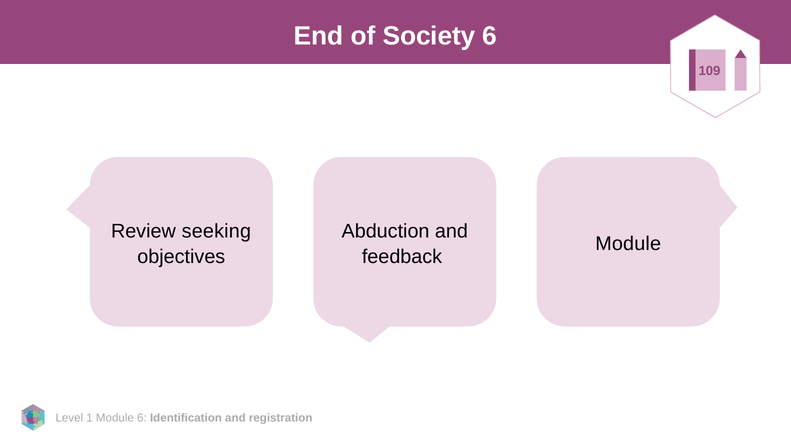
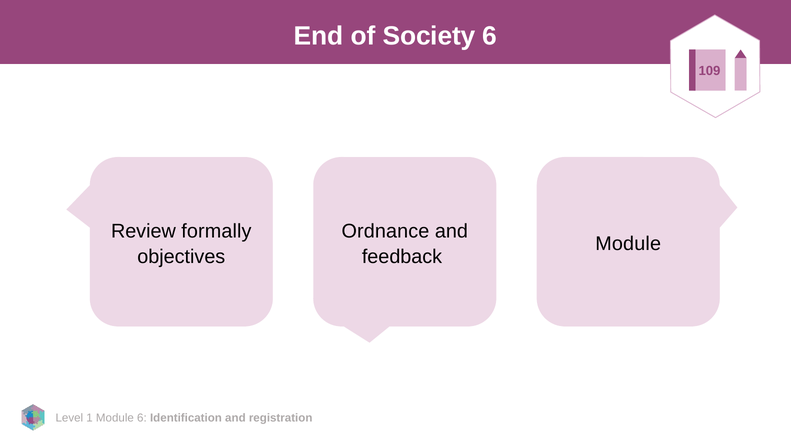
seeking: seeking -> formally (216, 231)
Abduction: Abduction -> Ordnance (385, 231)
